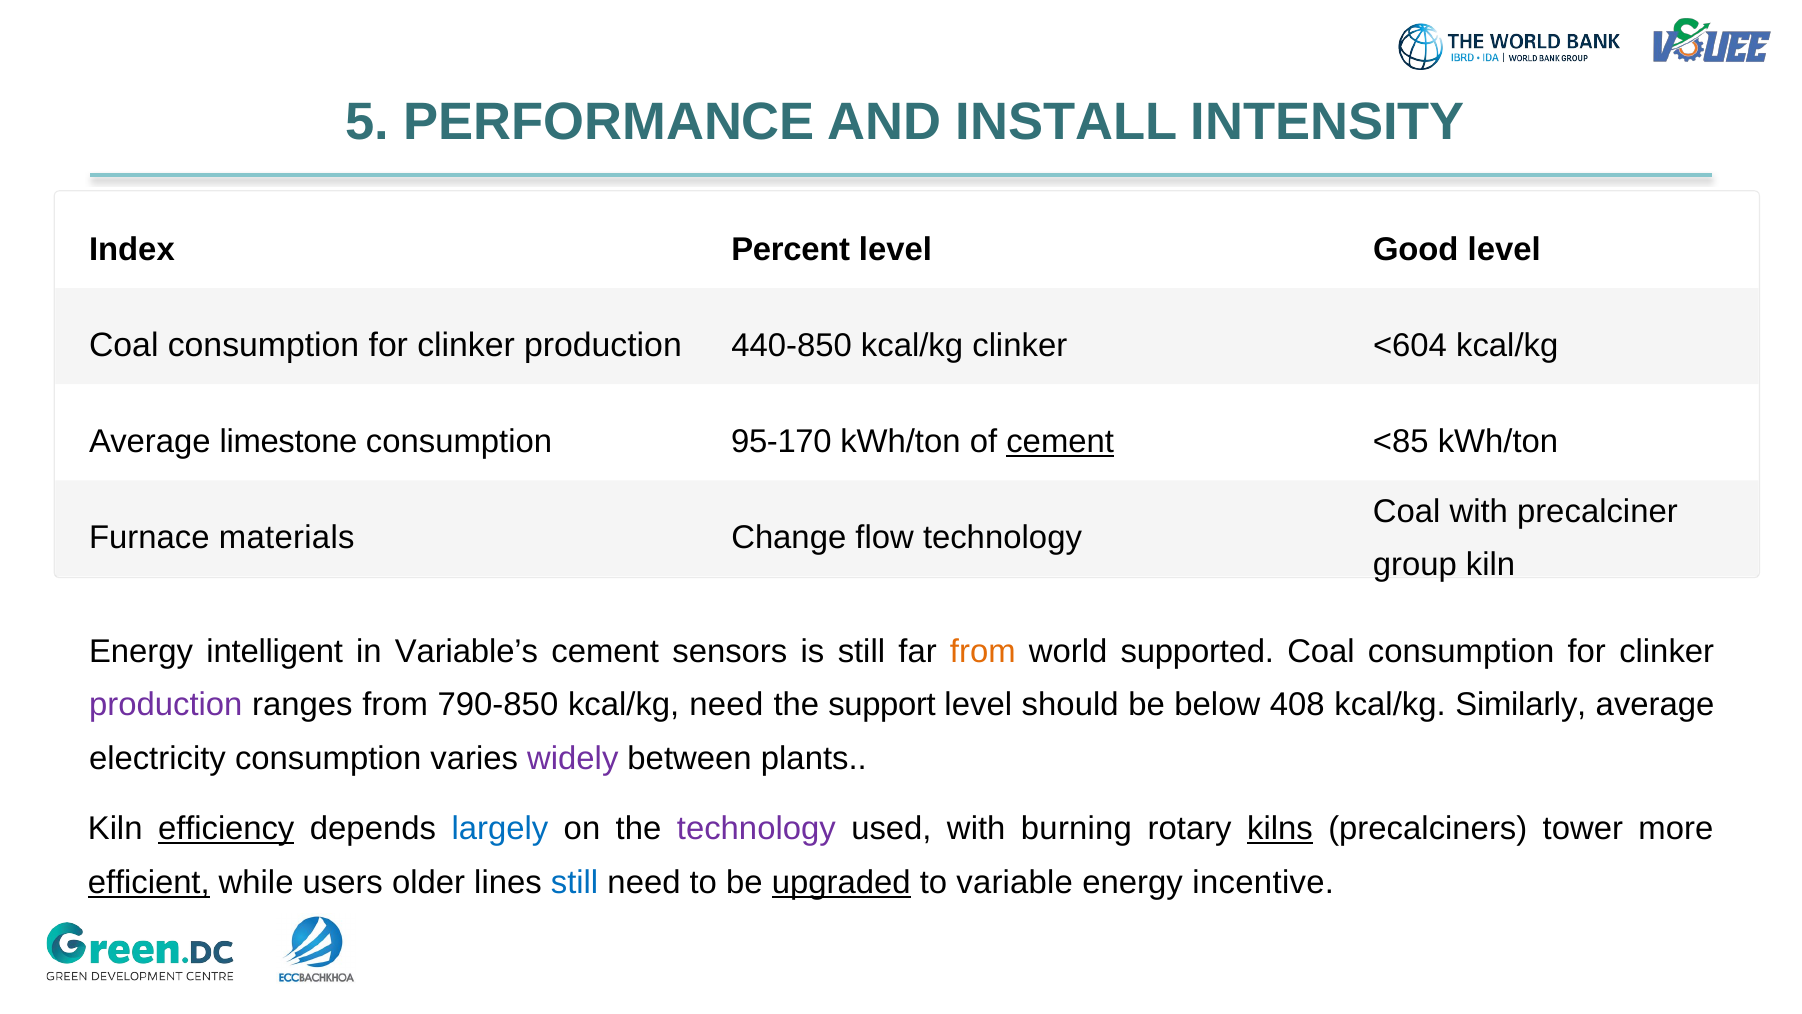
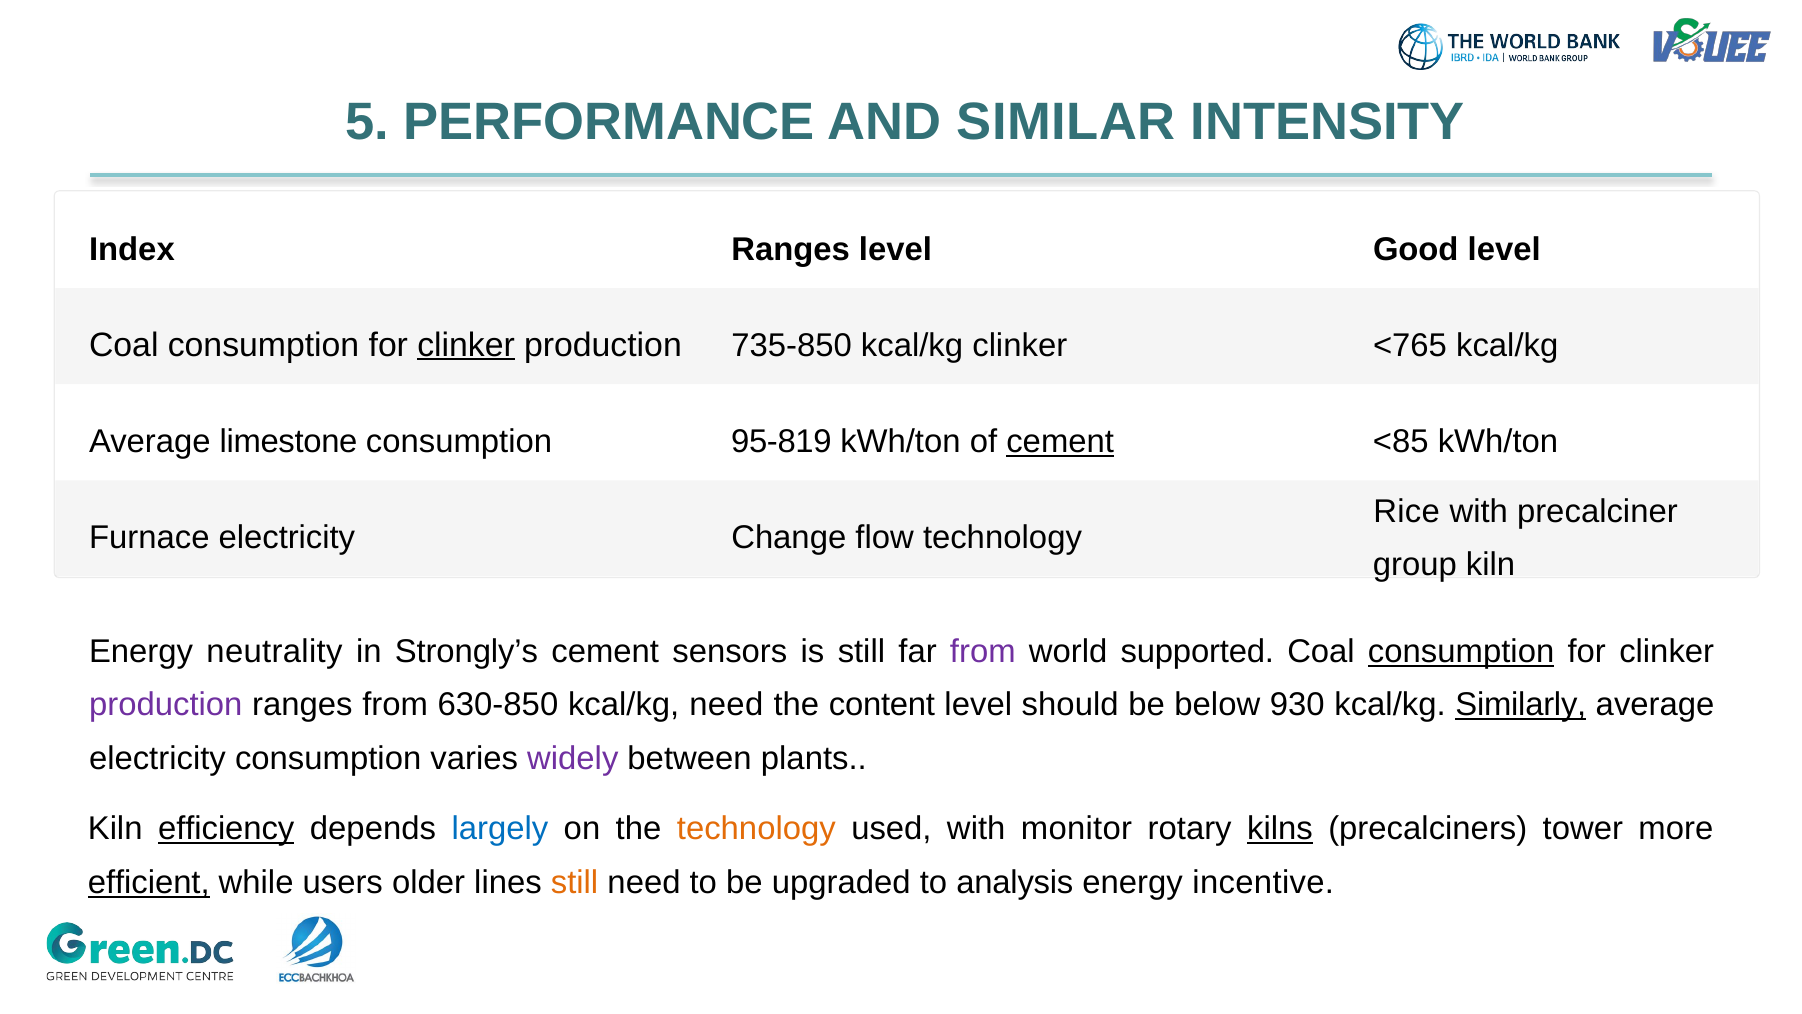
INSTALL: INSTALL -> SIMILAR (1066, 122)
Index Percent: Percent -> Ranges (791, 249)
clinker underline: none -> present (466, 345)
440-850: 440-850 -> 735-850 (792, 345)
<604: <604 -> <765 (1410, 345)
95-170: 95-170 -> 95-819 (781, 441)
Coal: Coal -> Rice (1407, 511)
Furnace materials: materials -> electricity (287, 538)
intelligent: intelligent -> neutrality (275, 651)
Variable’s: Variable’s -> Strongly’s (466, 651)
from colour: orange -> purple (983, 651)
consumption underline: none -> present (1461, 651)
790-850: 790-850 -> 630-850 (498, 705)
support: support -> content (882, 705)
408: 408 -> 930 (1297, 705)
Similarly underline: none -> present (1521, 705)
technology colour: purple -> orange (756, 829)
burning: burning -> monitor (1076, 829)
still colour: blue -> orange (575, 882)
upgraded underline: present -> none (841, 882)
variable: variable -> analysis (1015, 882)
